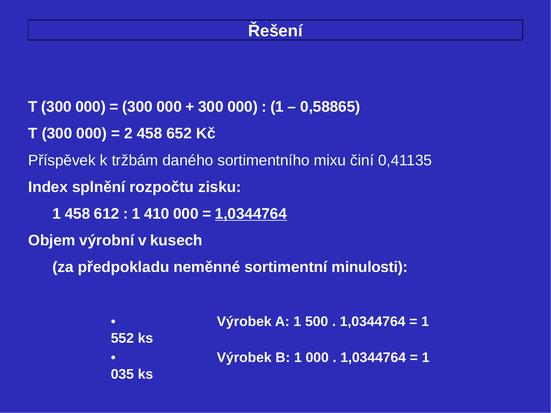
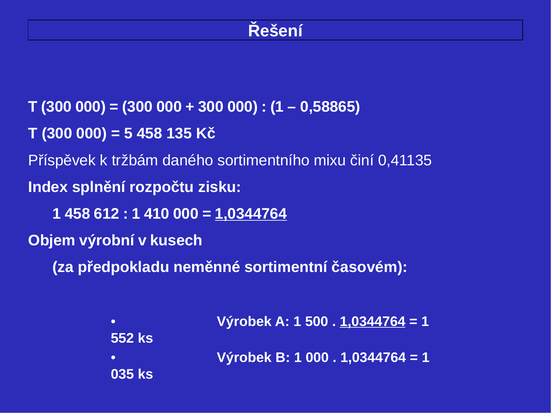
2: 2 -> 5 (128, 134)
652: 652 -> 135 (179, 134)
minulosti: minulosti -> časovém (370, 267)
1,0344764 underline: none -> present (373, 322)
